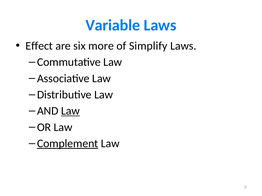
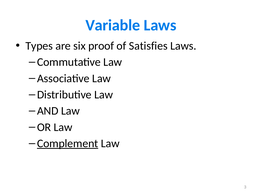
Effect: Effect -> Types (39, 46)
more: more -> proof (101, 46)
Simplify: Simplify -> Satisfies (148, 46)
Law underline: present -> none (70, 111)
